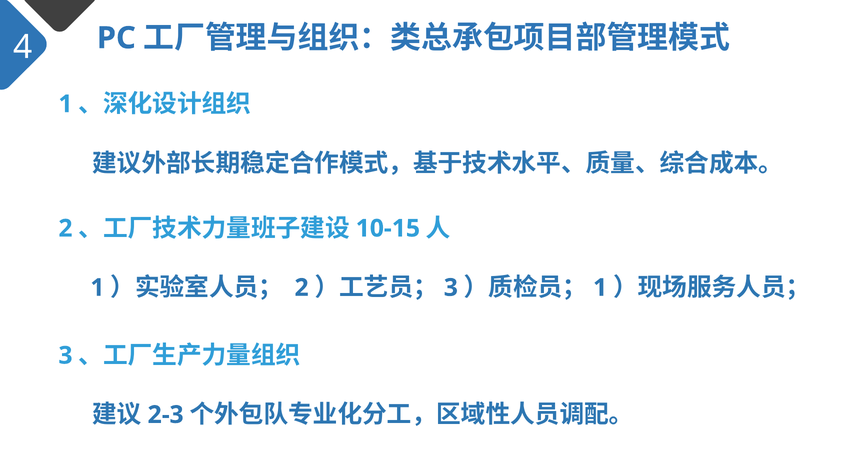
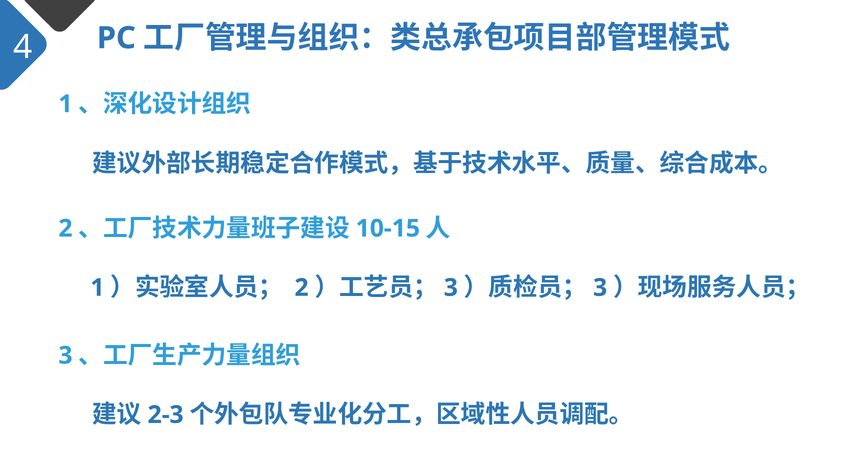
1: 1 -> 3 (600, 288)
